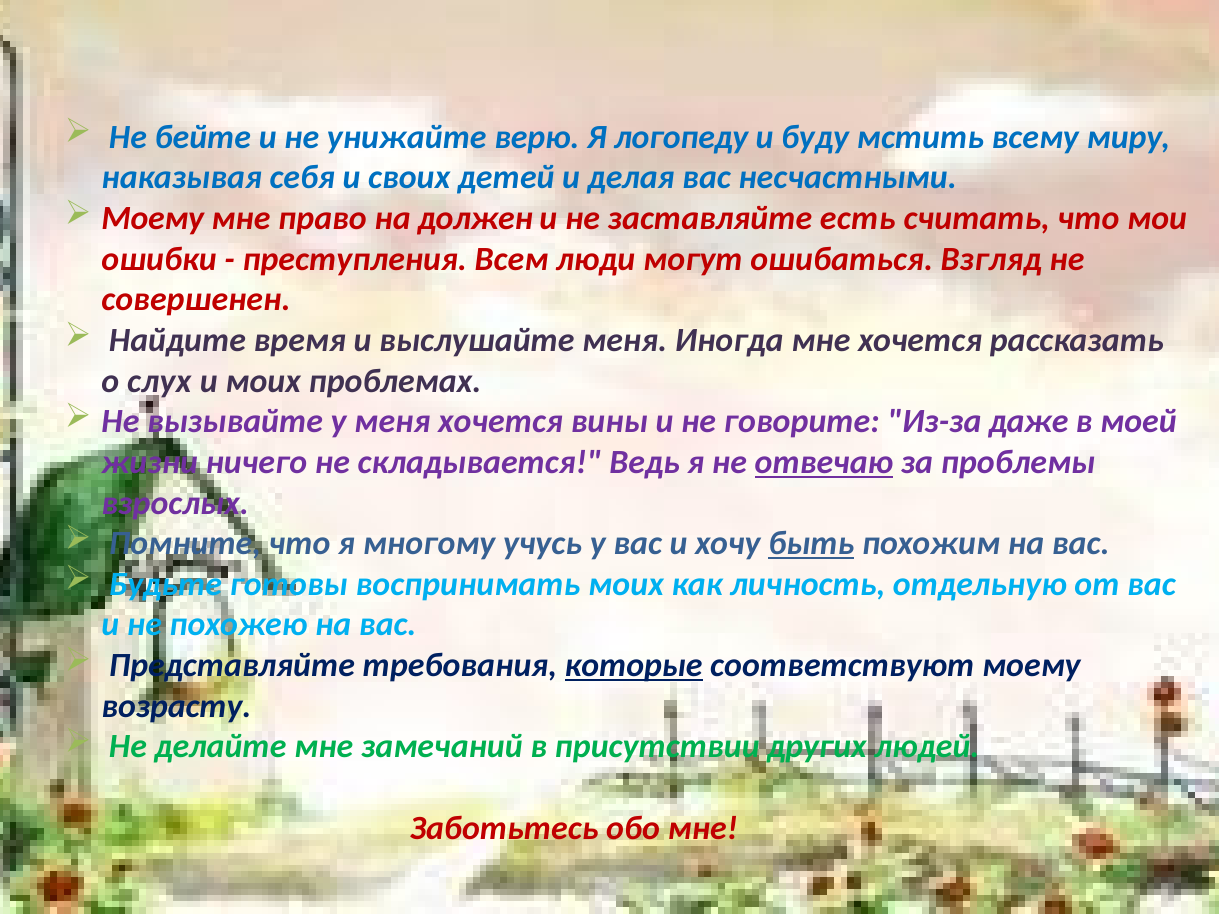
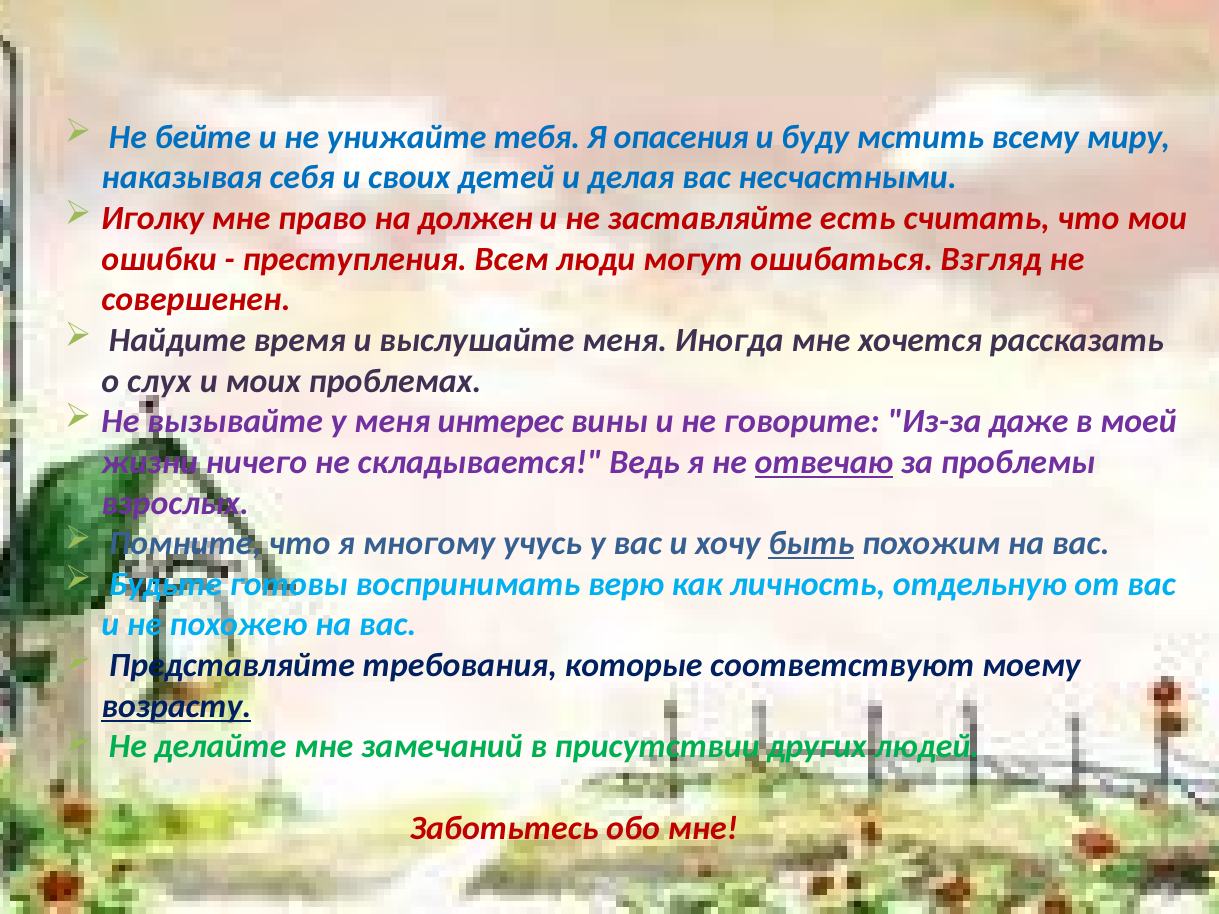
верю: верю -> тебя (537, 137)
логопеду: логопеду -> опасения (681, 137)
Моему: Моему -> Иголку (153, 218)
меня хочется: хочется -> интерес (501, 422)
воспринимать моих: моих -> верю (626, 584)
которые underline: present -> none (634, 666)
возрасту underline: none -> present (176, 706)
